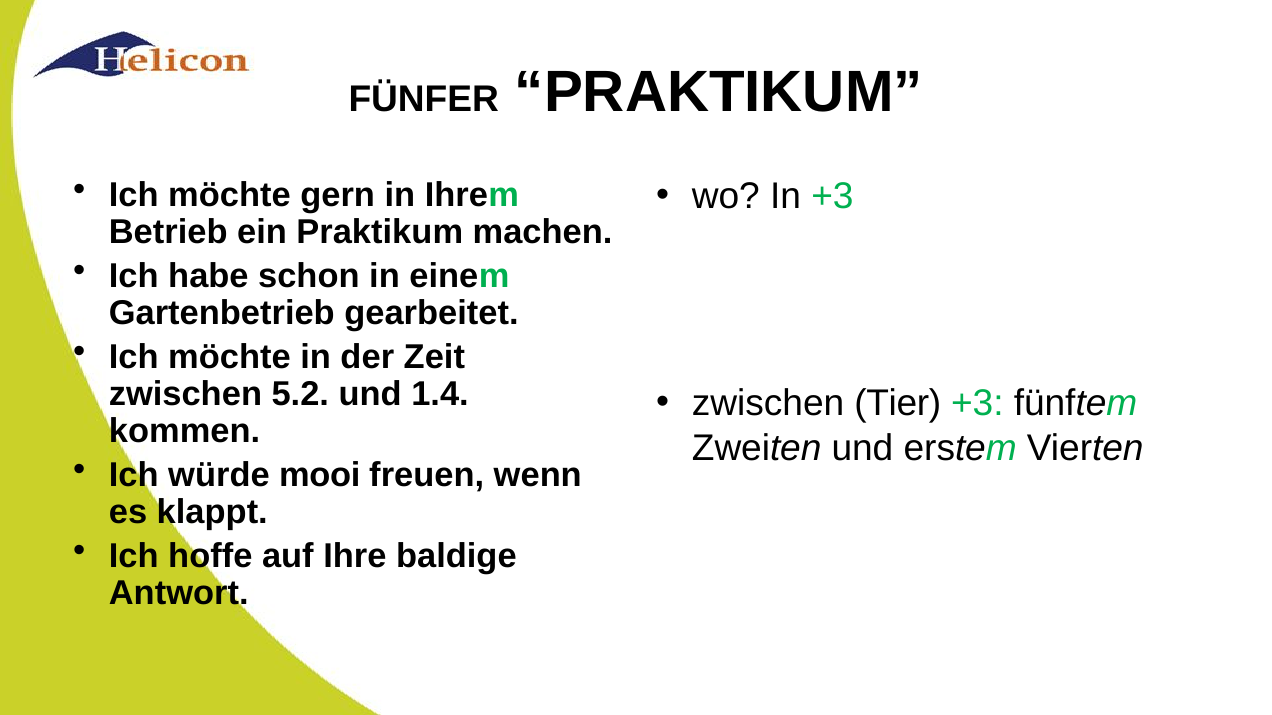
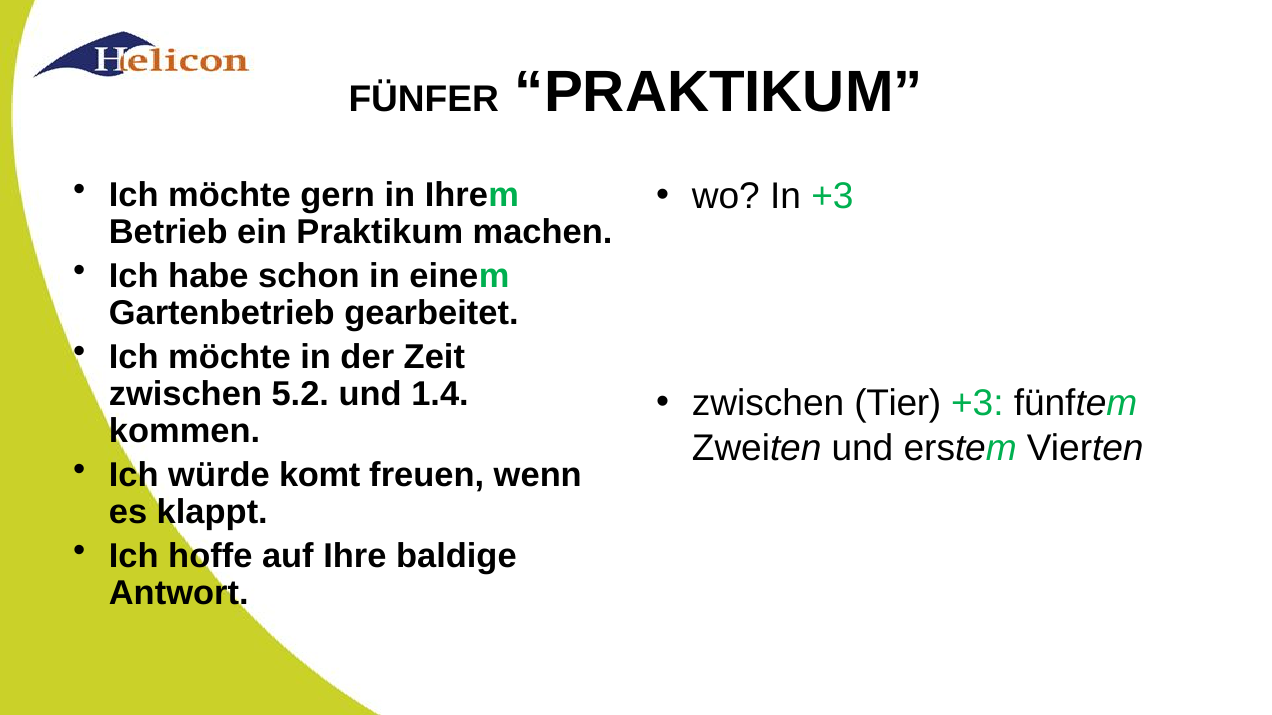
mooi: mooi -> komt (320, 475)
